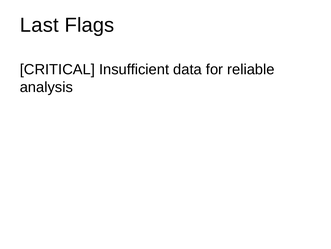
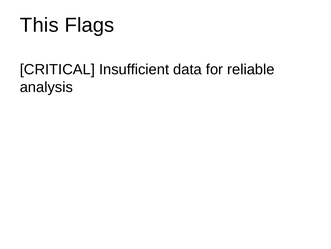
Last: Last -> This (39, 25)
